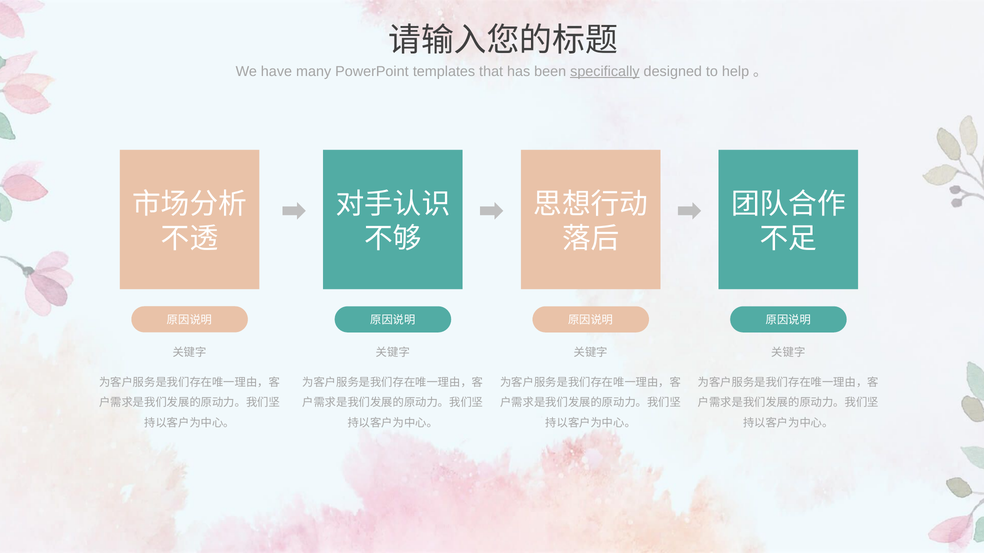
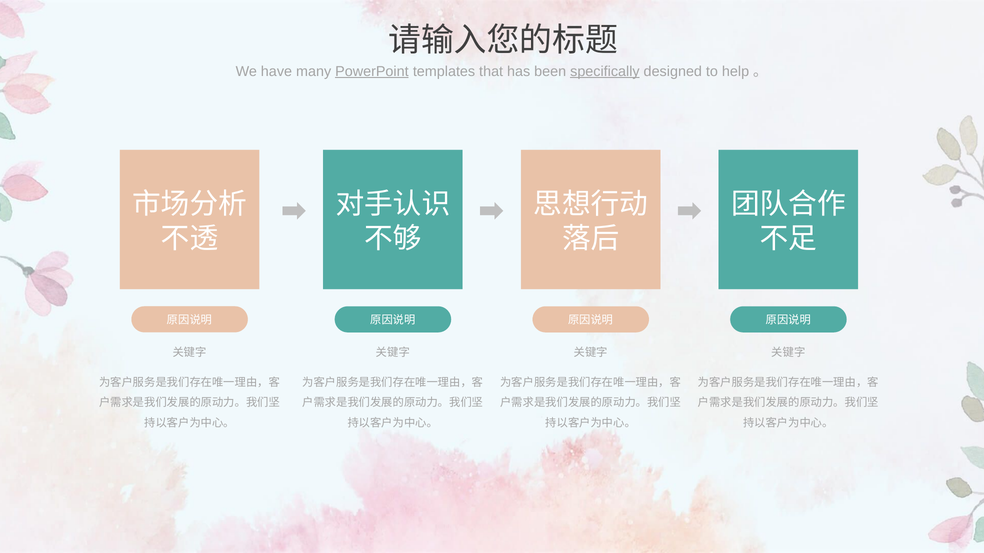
PowerPoint underline: none -> present (372, 71)
